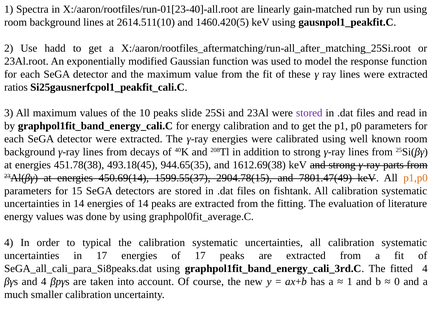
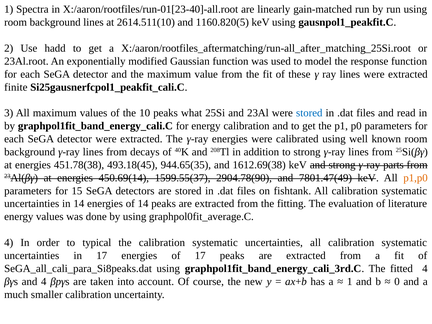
1460.420(5: 1460.420(5 -> 1160.820(5 (222, 22)
ratios: ratios -> finite (16, 87)
slide: slide -> what (192, 113)
stored colour: purple -> blue (309, 113)
2904.78(15: 2904.78(15 -> 2904.78(90 (244, 178)
